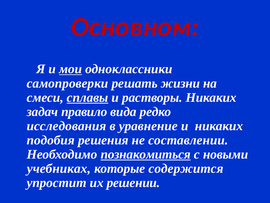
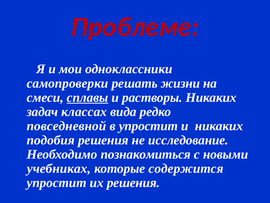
Основном: Основном -> Проблеме (135, 27)
мои underline: present -> none (71, 69)
правило: правило -> классах (84, 111)
исследования: исследования -> повседневной (66, 126)
в уравнение: уравнение -> упростит (148, 126)
составлении: составлении -> исследование (188, 140)
познакомиться underline: present -> none (146, 154)
их решении: решении -> решения (133, 182)
